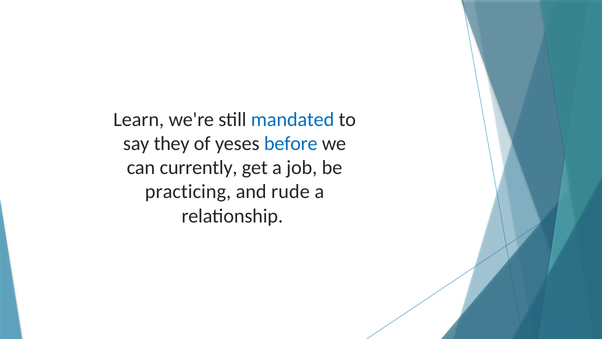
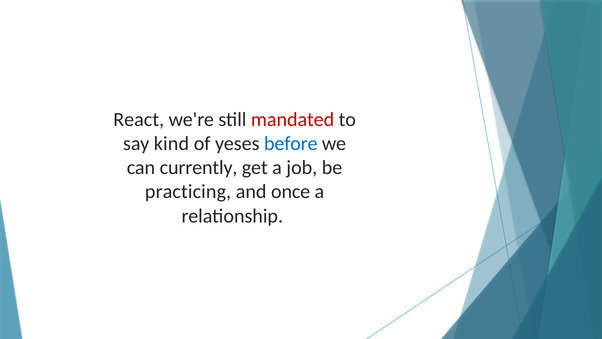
Learn: Learn -> React (139, 119)
mandated colour: blue -> red (293, 119)
they: they -> kind (171, 143)
rude: rude -> once (291, 192)
